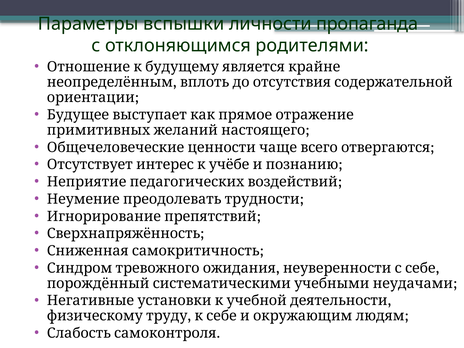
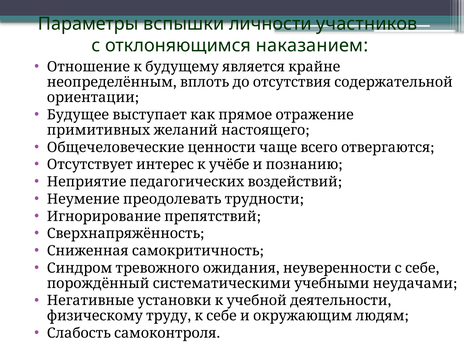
пропаганда: пропаганда -> участников (367, 24)
родителями: родителями -> наказанием (312, 45)
